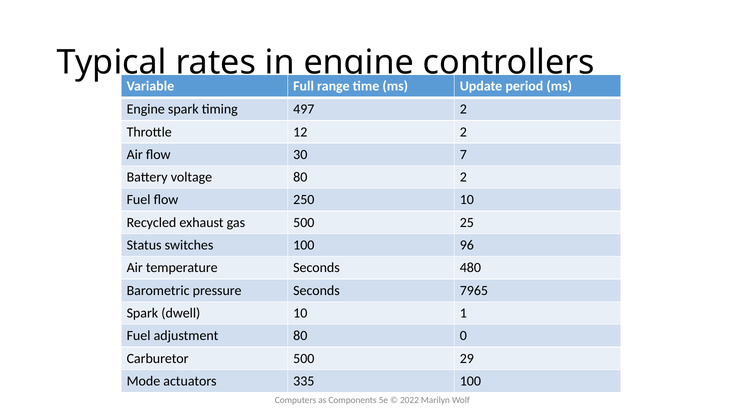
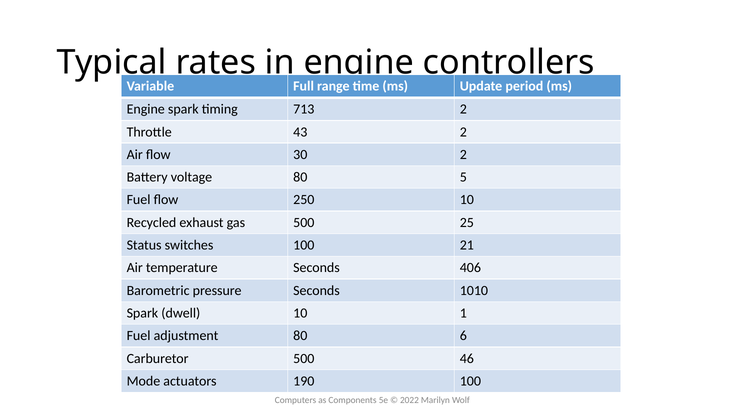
497: 497 -> 713 (304, 109)
12: 12 -> 43 (300, 132)
30 7: 7 -> 2 (463, 155)
80 2: 2 -> 5 (463, 177)
96: 96 -> 21 (467, 245)
480: 480 -> 406 (470, 268)
7965: 7965 -> 1010 (474, 291)
0: 0 -> 6 (463, 336)
29: 29 -> 46 (467, 359)
335: 335 -> 190 (304, 381)
